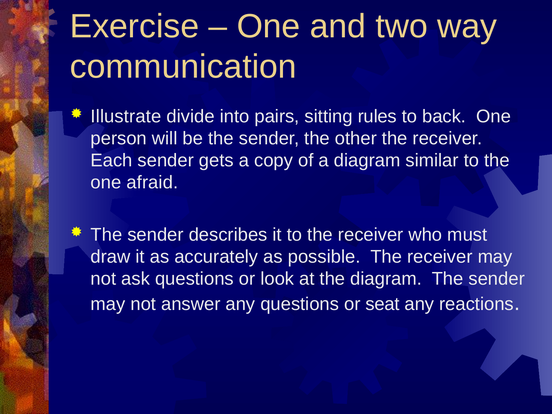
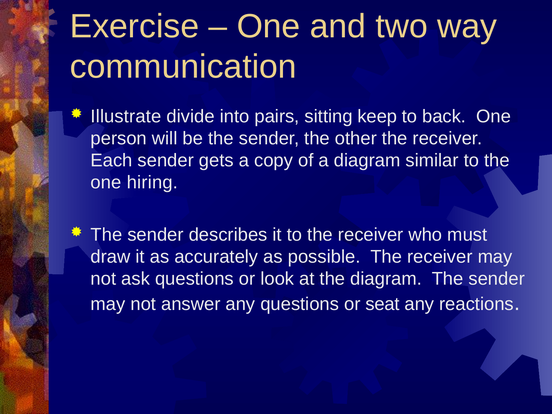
rules: rules -> keep (377, 116)
afraid: afraid -> hiring (152, 183)
